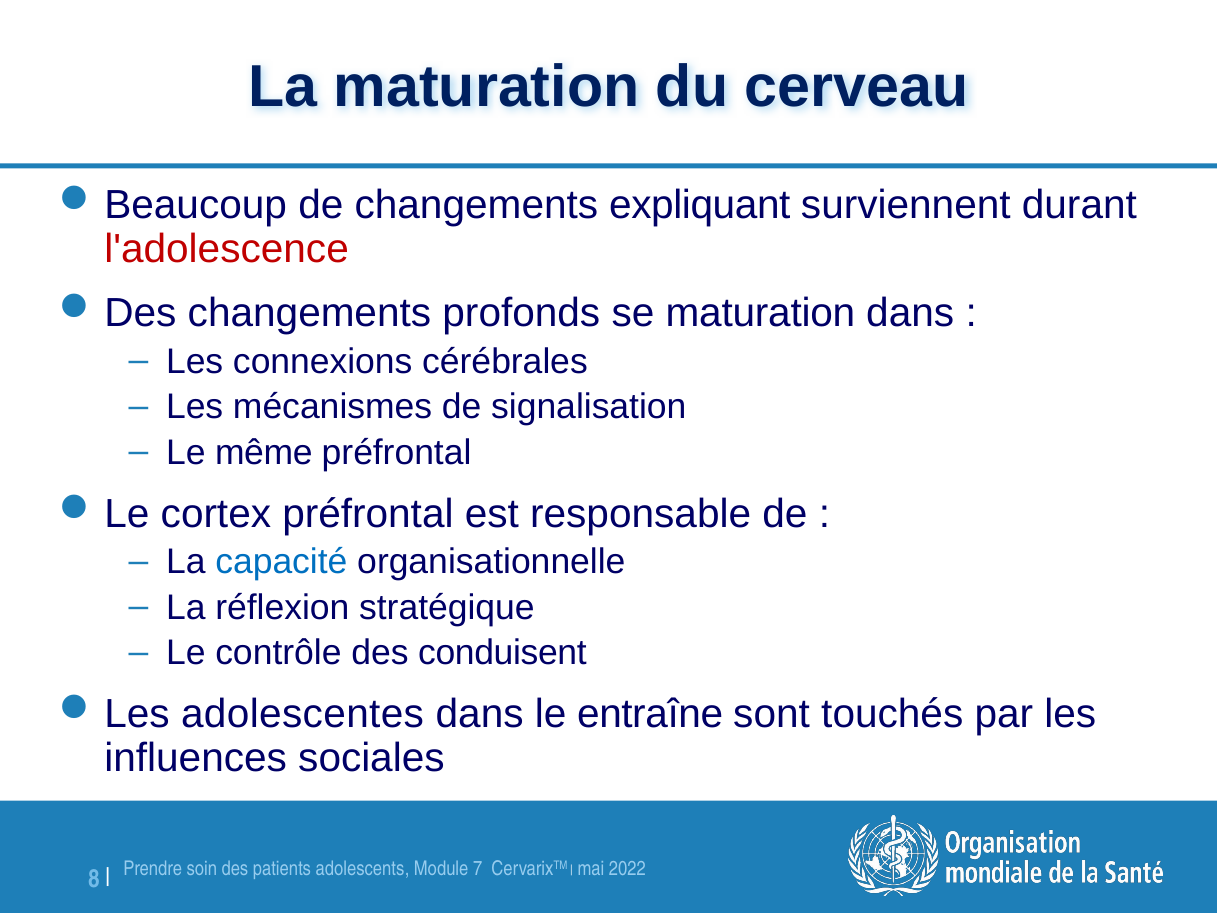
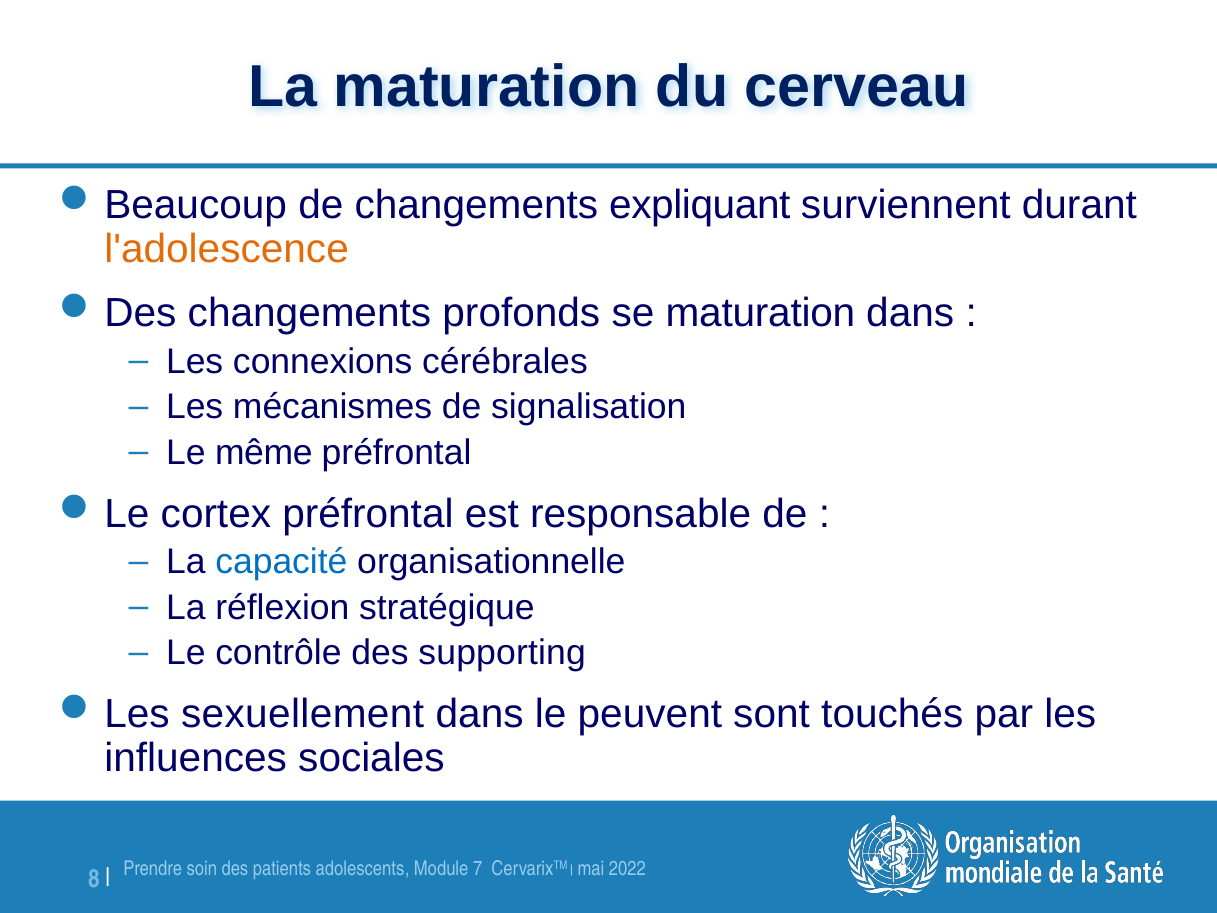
l'adolescence colour: red -> orange (227, 249)
conduisent: conduisent -> supporting (502, 653)
adolescentes: adolescentes -> sexuellement (303, 714)
entraîne: entraîne -> peuvent (650, 714)
